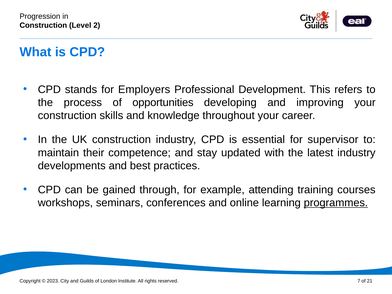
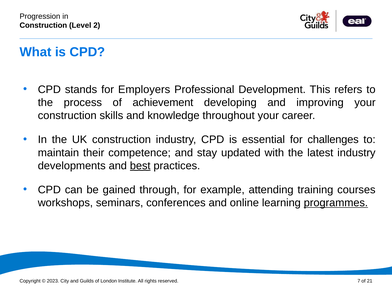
opportunities: opportunities -> achievement (163, 103)
supervisor: supervisor -> challenges (333, 140)
best underline: none -> present (140, 166)
